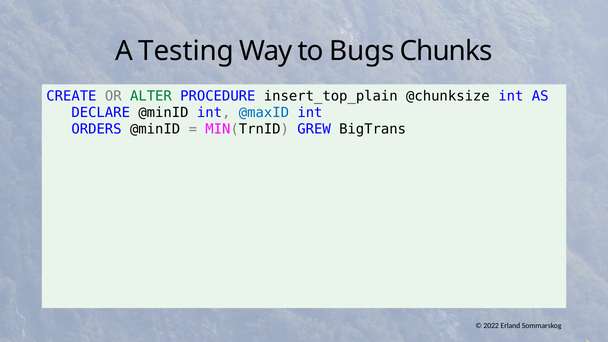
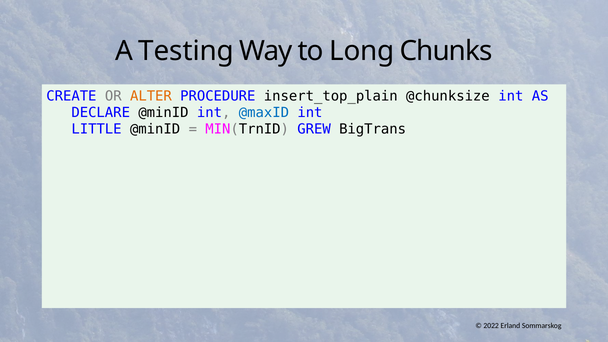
Bugs: Bugs -> Long (362, 51)
ALTER colour: green -> orange (151, 96)
ORDERS: ORDERS -> LITTLE (97, 129)
